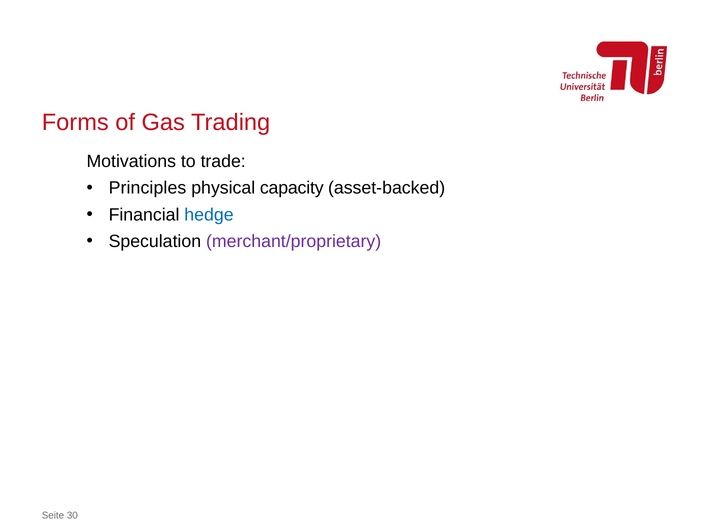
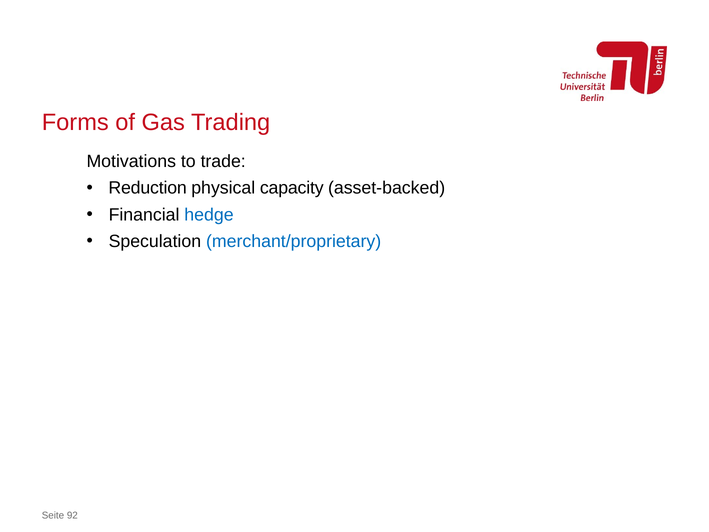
Principles: Principles -> Reduction (148, 188)
merchant/proprietary colour: purple -> blue (294, 241)
30: 30 -> 92 (72, 515)
